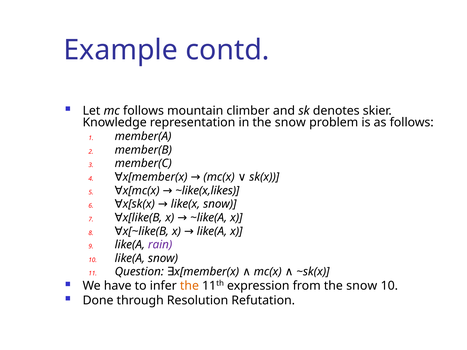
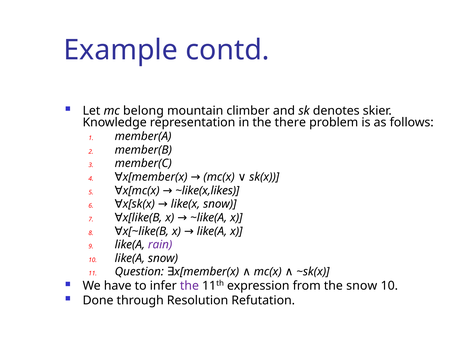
mc follows: follows -> belong (143, 111)
in the snow: snow -> there (290, 123)
the colour: orange -> purple (189, 286)
